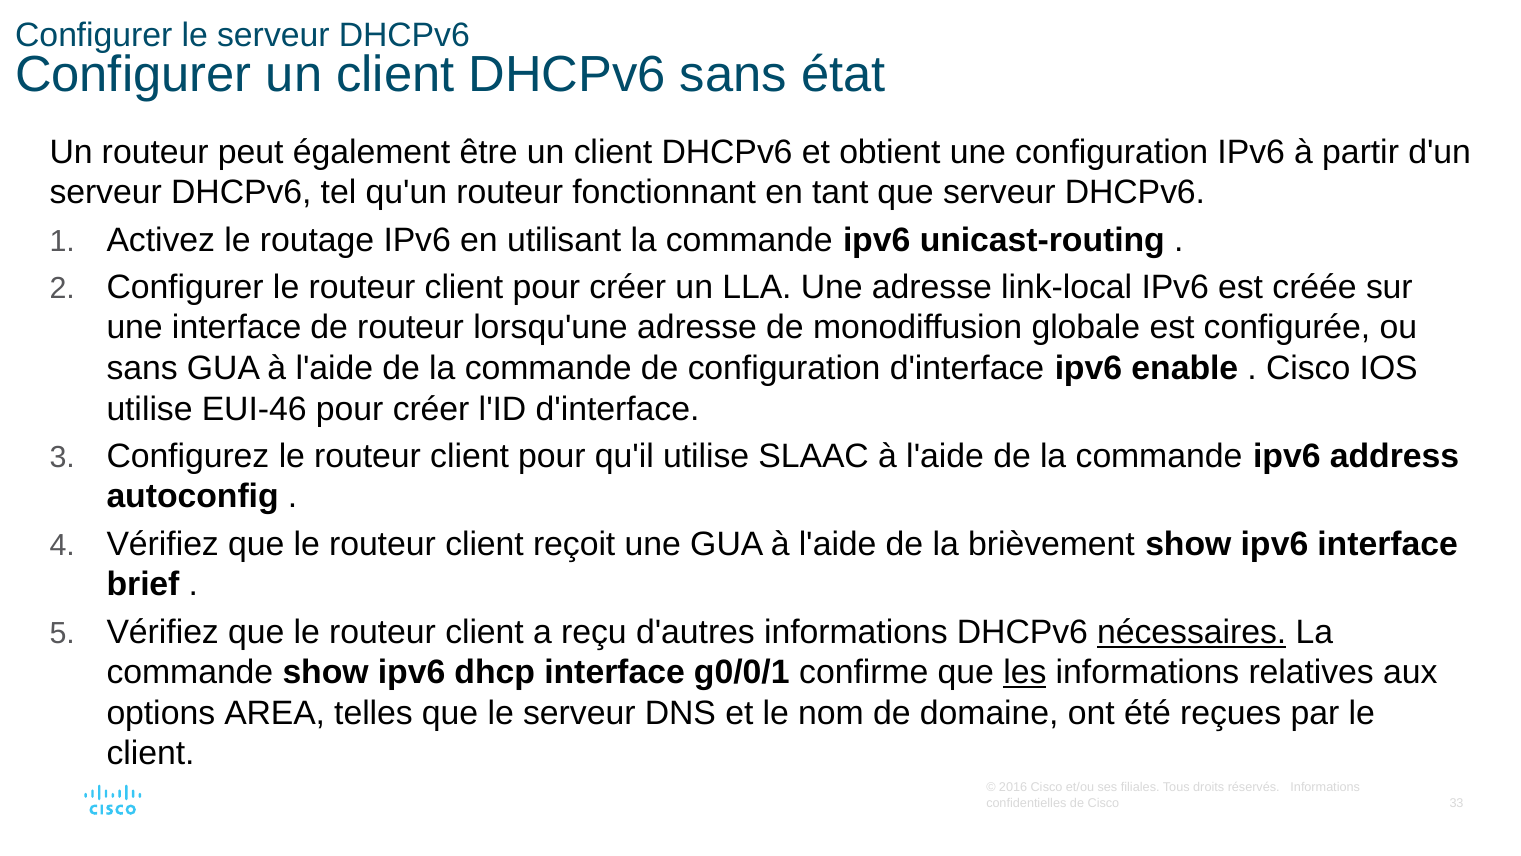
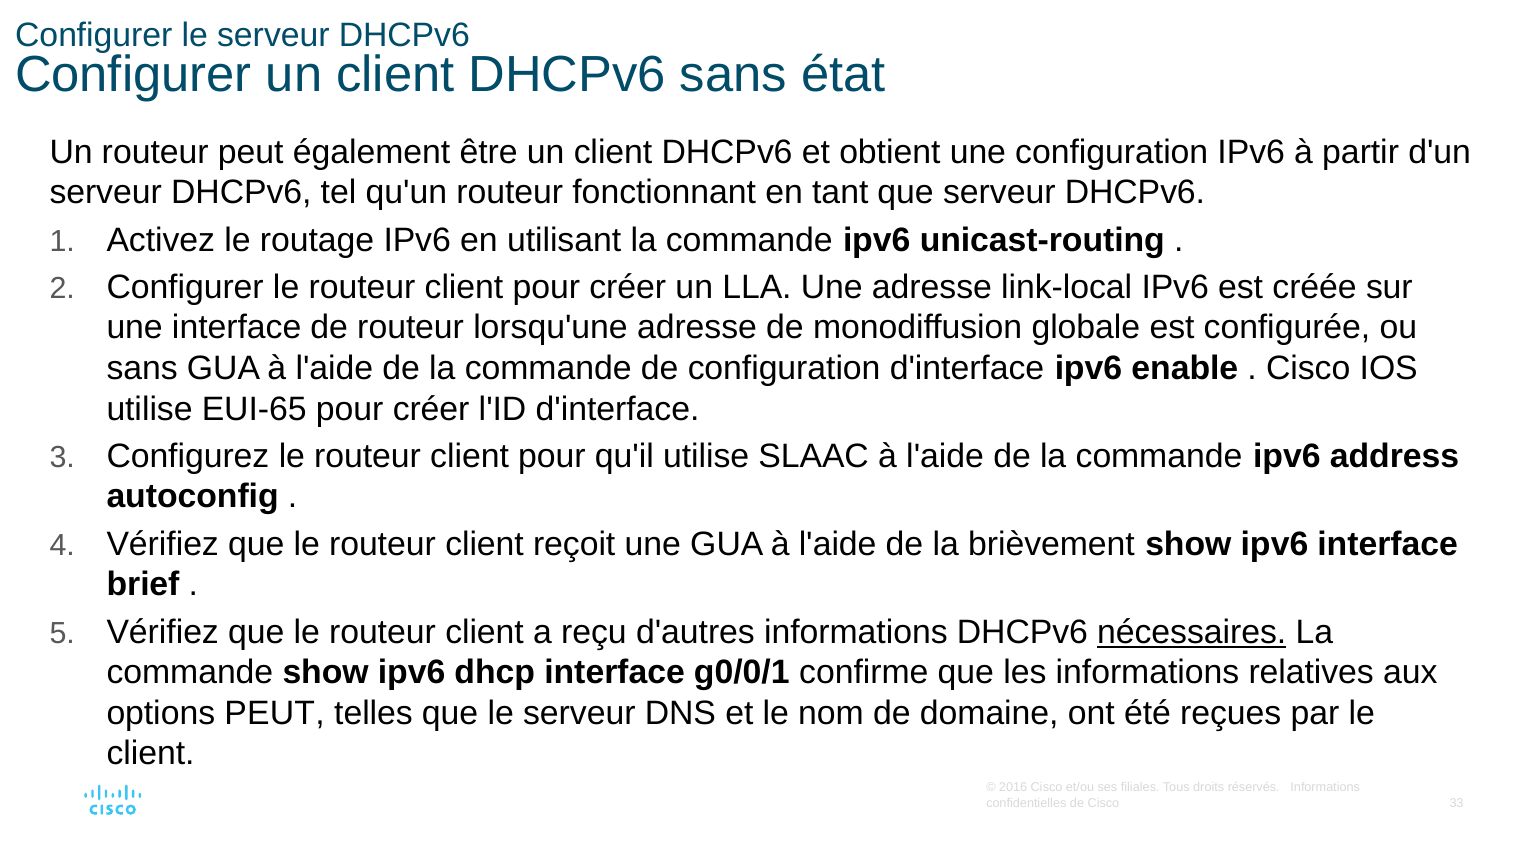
EUI-46: EUI-46 -> EUI-65 (254, 409)
les underline: present -> none (1025, 672)
options AREA: AREA -> PEUT (275, 713)
